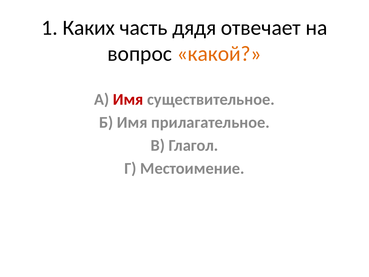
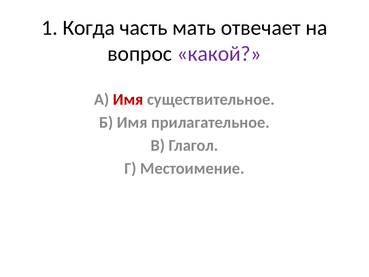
Каких: Каких -> Когда (89, 28)
дядя: дядя -> мать (194, 28)
какой colour: orange -> purple (219, 54)
